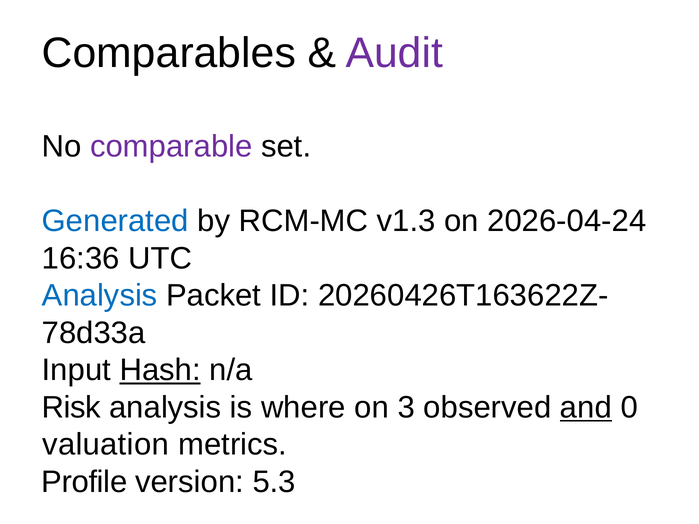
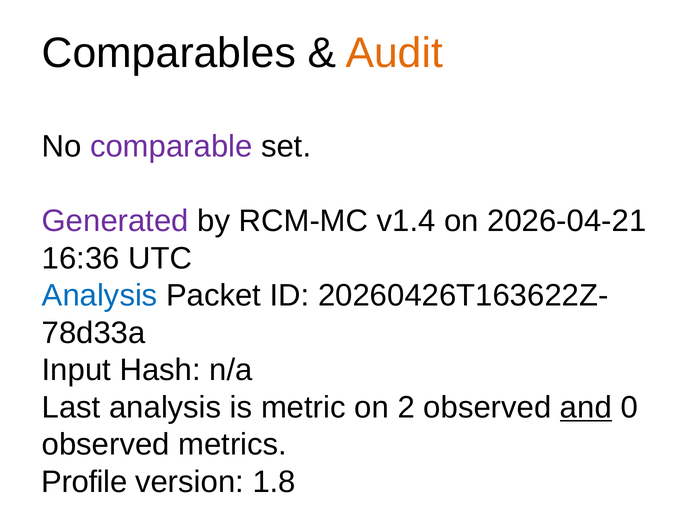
Audit colour: purple -> orange (394, 53)
Generated colour: blue -> purple (115, 221)
v1.3: v1.3 -> v1.4 (406, 221)
2026-04-24: 2026-04-24 -> 2026-04-21 (567, 221)
Hash underline: present -> none (160, 370)
Risk: Risk -> Last (71, 408)
where: where -> metric (303, 408)
3: 3 -> 2 (406, 408)
valuation: valuation -> observed (106, 445)
5.3: 5.3 -> 1.8 (274, 482)
